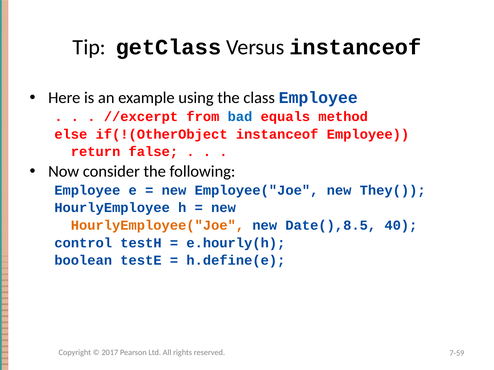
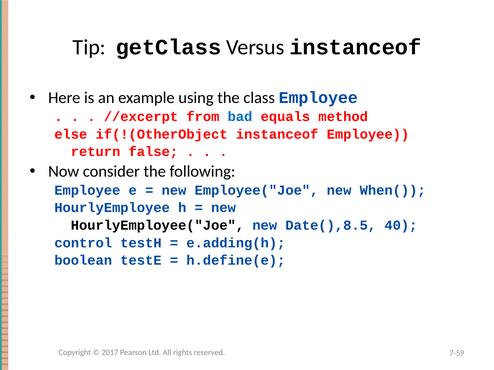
They(: They( -> When( (393, 191)
HourlyEmployee("Joe colour: orange -> black (157, 226)
e.hourly(h: e.hourly(h -> e.adding(h (236, 243)
